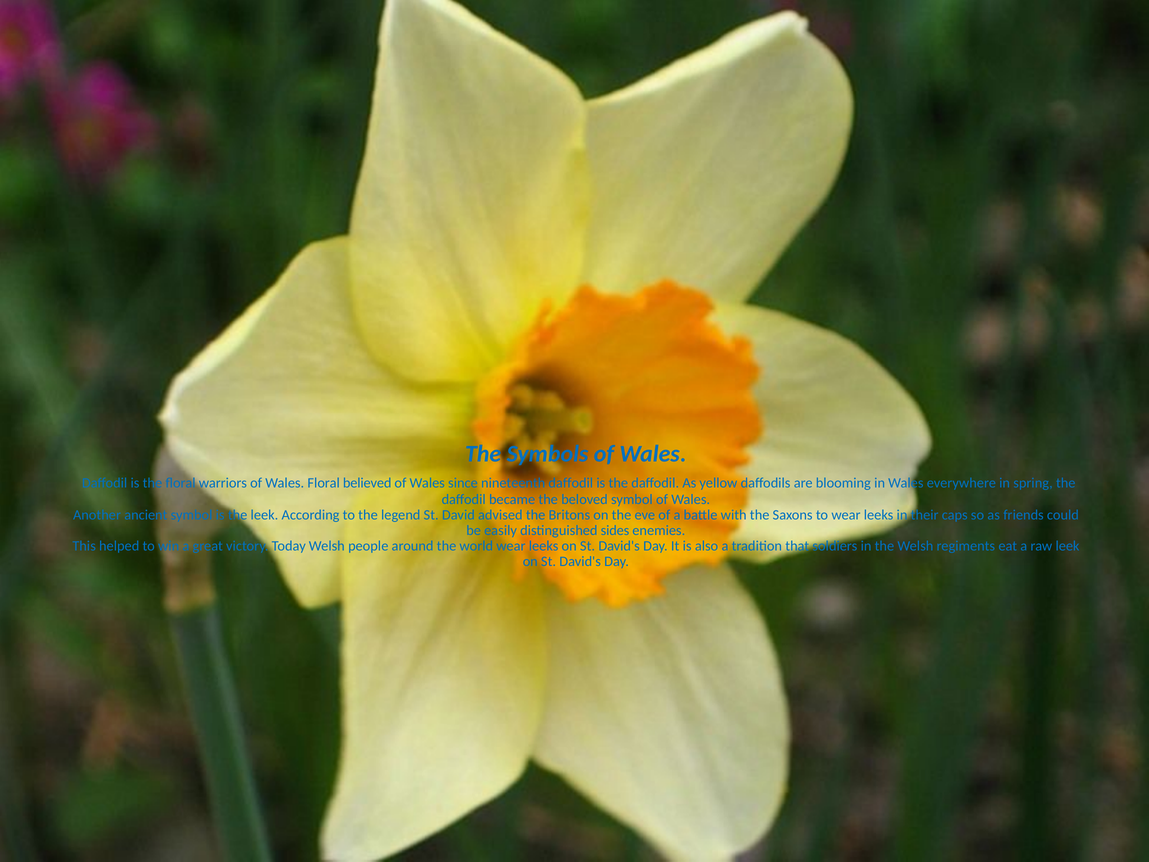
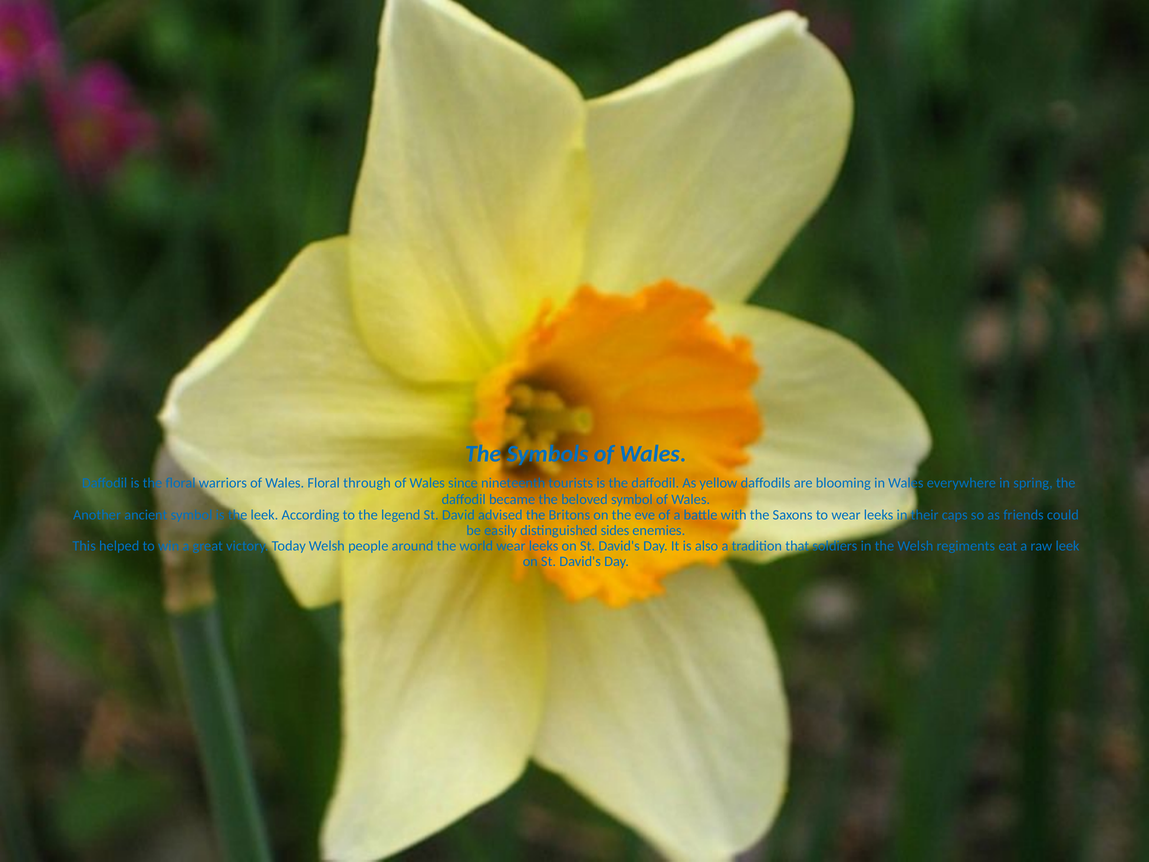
believed: believed -> through (367, 483)
nineteenth daffodil: daffodil -> tourists (571, 483)
